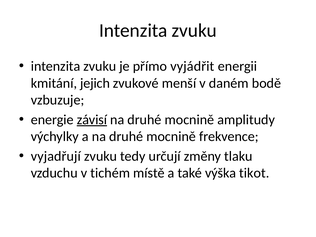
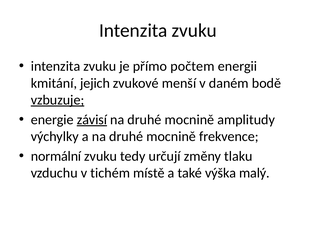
vyjádřit: vyjádřit -> počtem (192, 66)
vzbuzuje underline: none -> present (58, 100)
vyjadřují: vyjadřují -> normální (56, 156)
tikot: tikot -> malý (254, 173)
